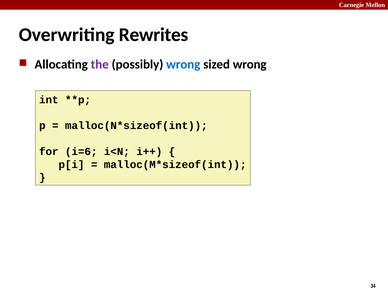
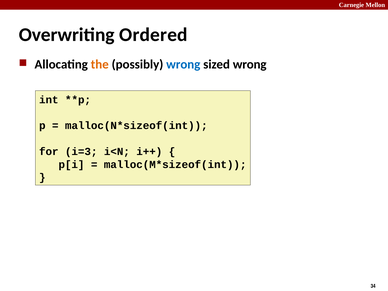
Rewrites: Rewrites -> Ordered (153, 35)
the colour: purple -> orange (100, 64)
i=6: i=6 -> i=3 (81, 152)
